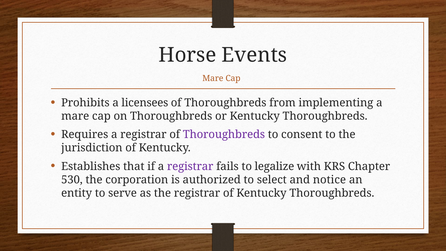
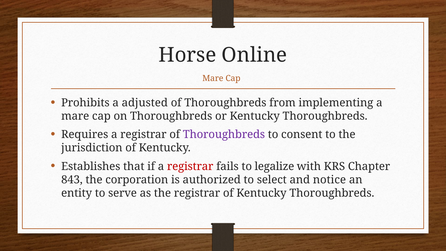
Events: Events -> Online (254, 55)
licensees: licensees -> adjusted (145, 103)
registrar colour: purple -> red (190, 166)
530: 530 -> 843 (72, 180)
